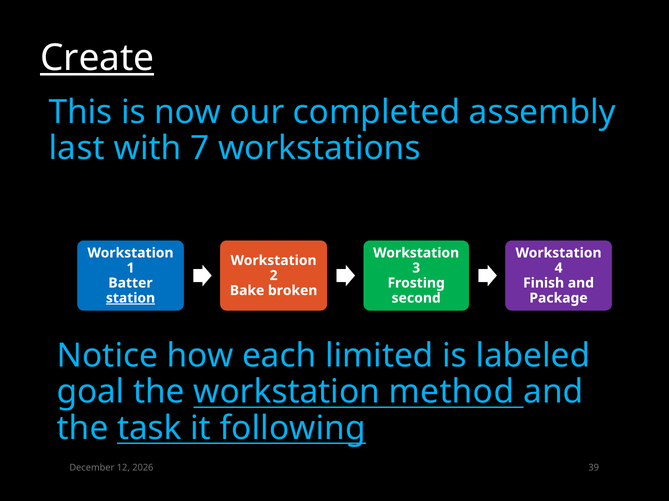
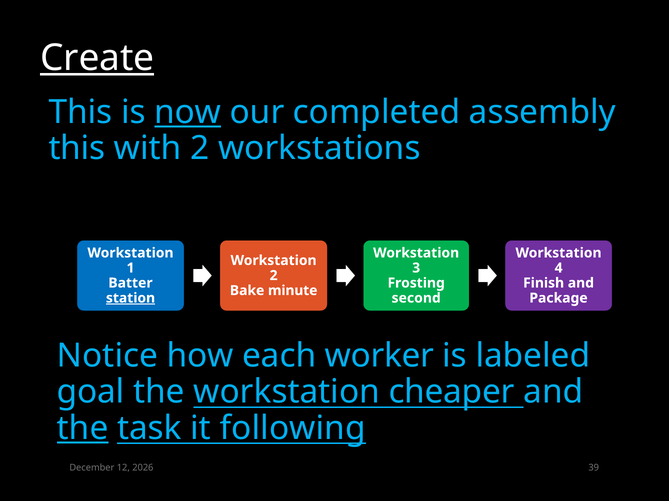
now underline: none -> present (188, 112)
last: last -> this (77, 149)
with 7: 7 -> 2 (200, 149)
broken: broken -> minute (293, 291)
limited: limited -> worker (379, 356)
method: method -> cheaper (452, 393)
the underline: none -> present (83, 429)
